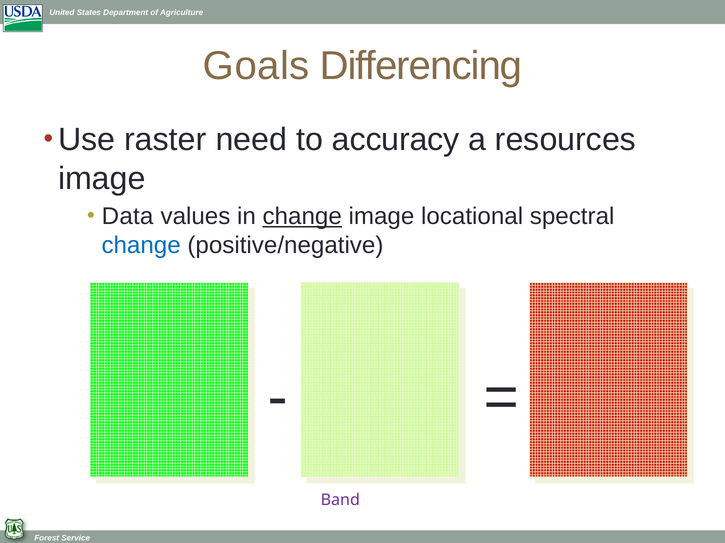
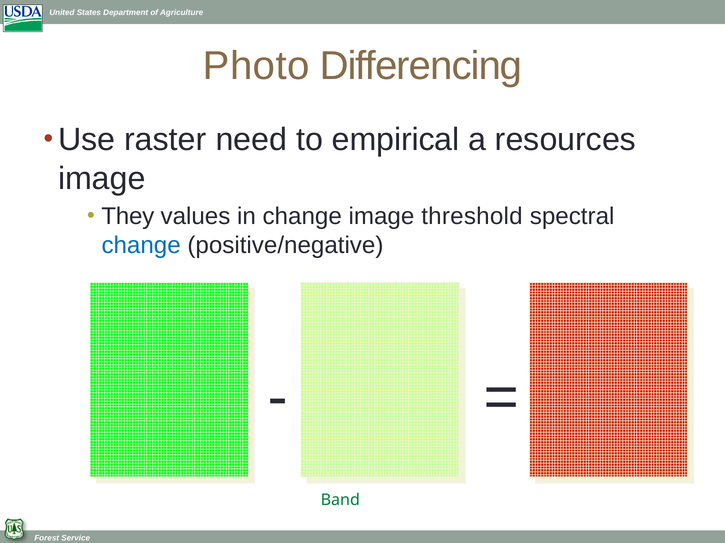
Goals: Goals -> Photo (256, 66)
accuracy: accuracy -> empirical (396, 140)
Data: Data -> They (128, 217)
change underline: present -> none (302, 217)
locational: locational -> threshold (472, 217)
Band colour: purple -> green (340, 501)
